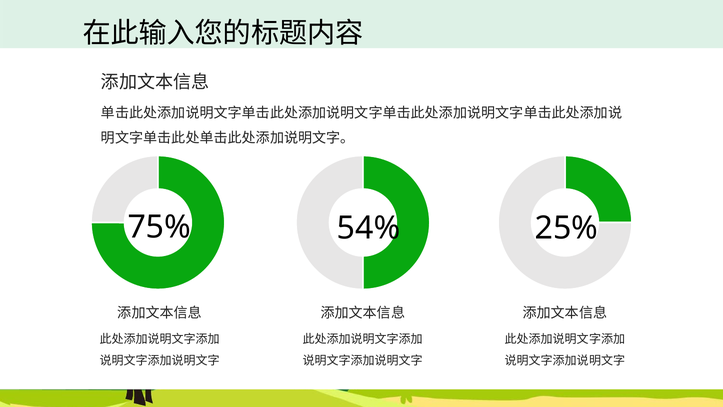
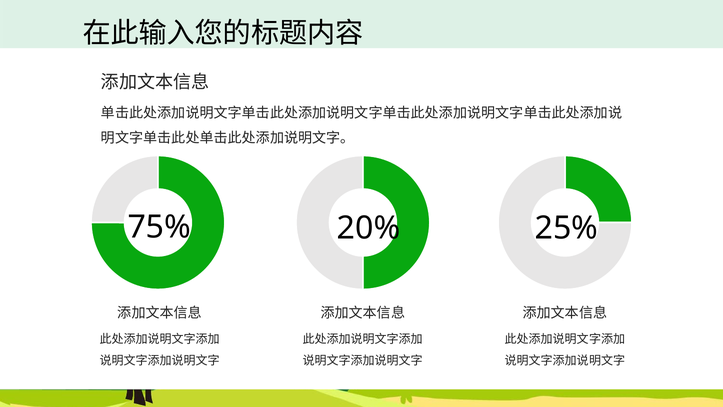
54%: 54% -> 20% (369, 228)
